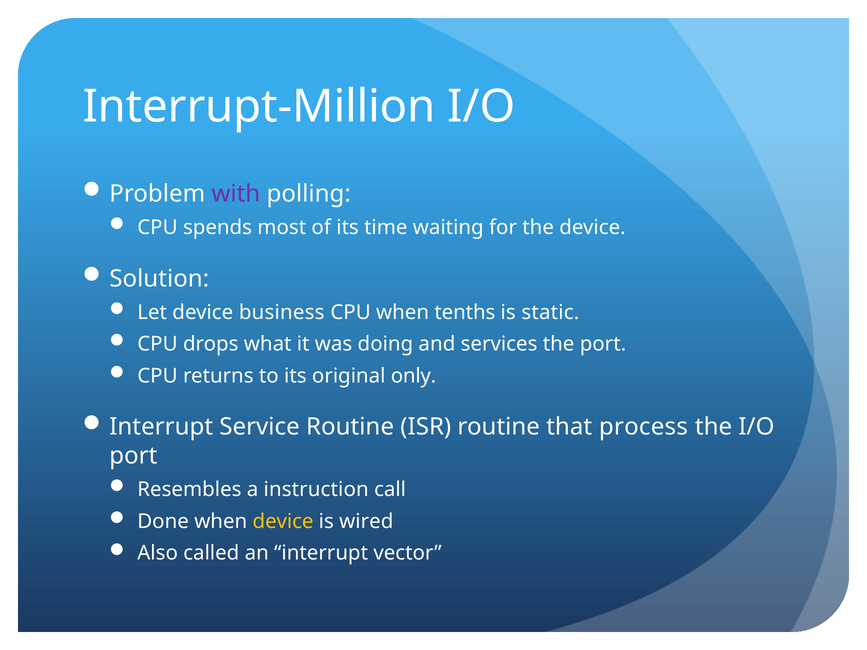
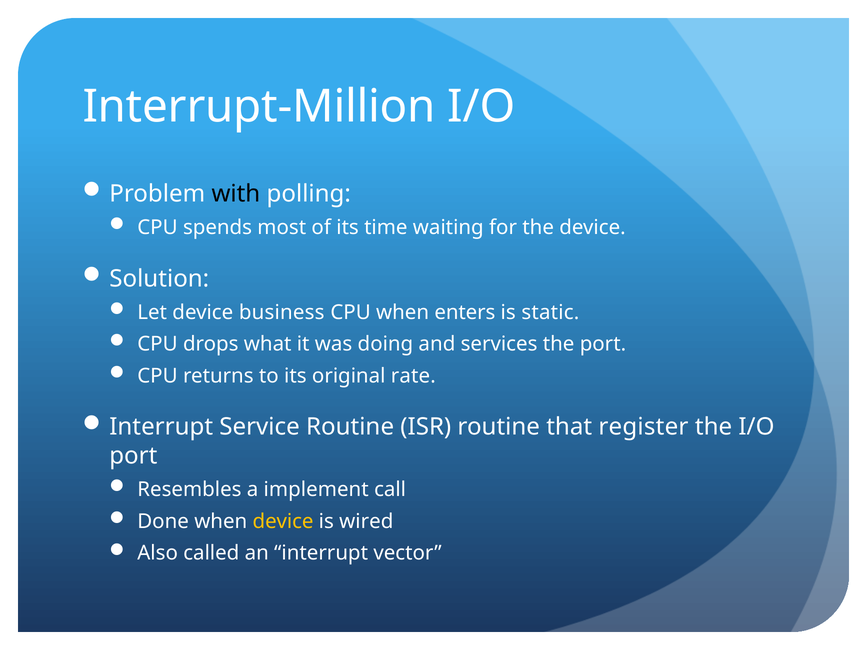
with colour: purple -> black (236, 194)
tenths: tenths -> enters (465, 312)
only: only -> rate (413, 376)
process: process -> register (643, 427)
instruction: instruction -> implement (316, 490)
